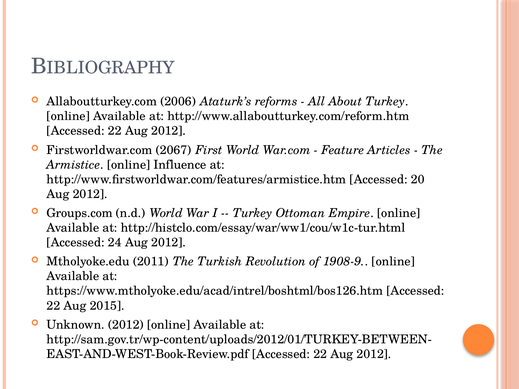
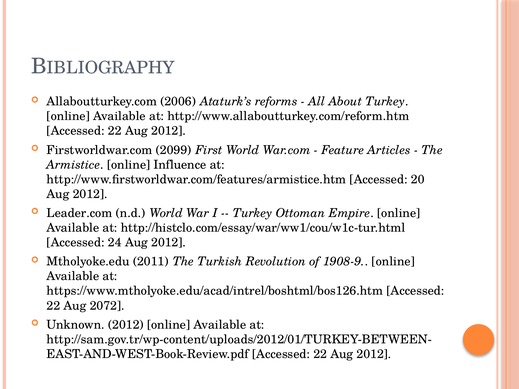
2067: 2067 -> 2099 (174, 150)
Groups.com: Groups.com -> Leader.com (79, 213)
2015: 2015 -> 2072 (107, 306)
